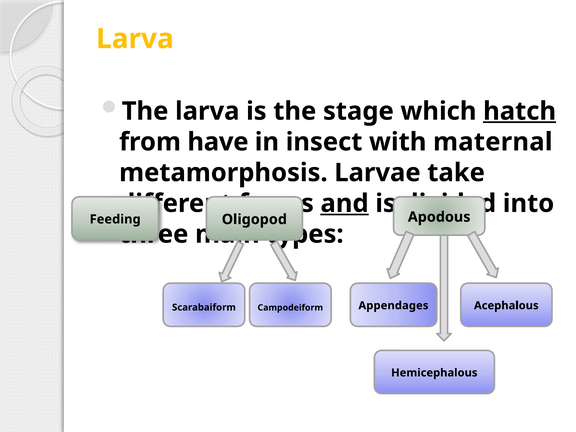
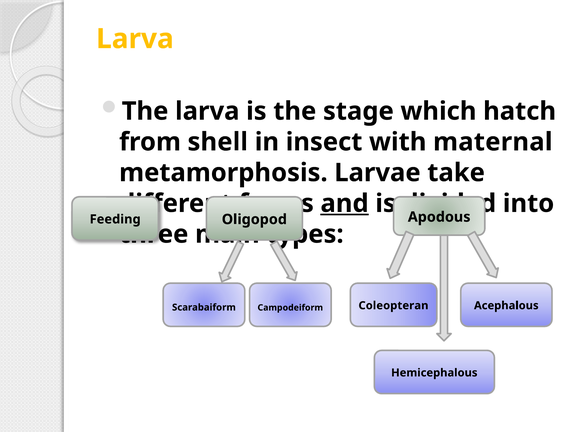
hatch underline: present -> none (520, 111)
have: have -> shell (218, 142)
Appendages: Appendages -> Coleopteran (393, 306)
